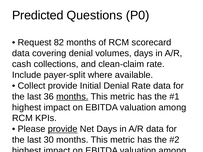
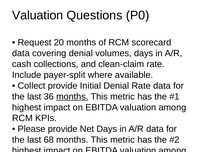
Predicted: Predicted -> Valuation (38, 15)
82: 82 -> 20 (59, 43)
provide underline: present -> none (63, 129)
30: 30 -> 68 (49, 140)
